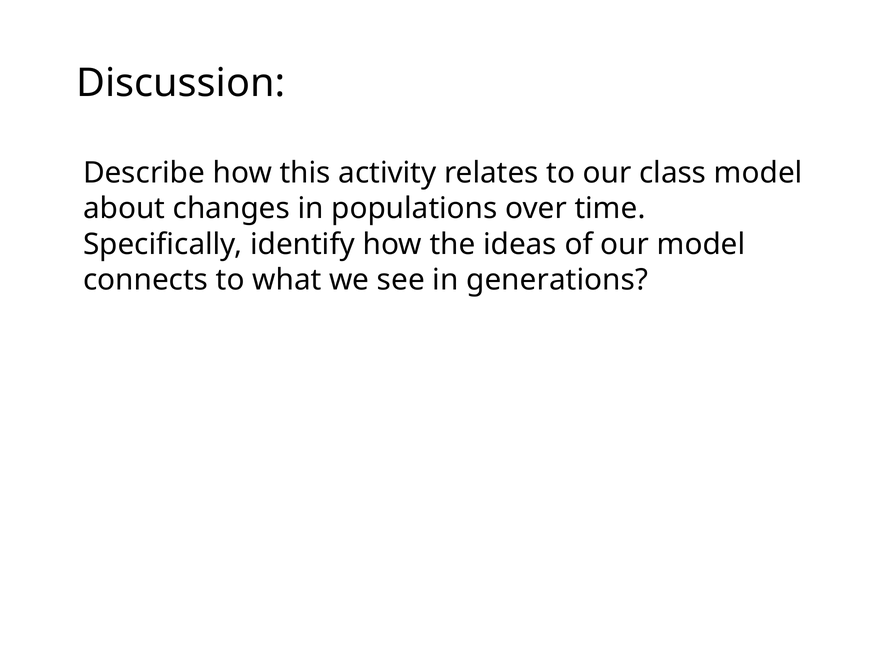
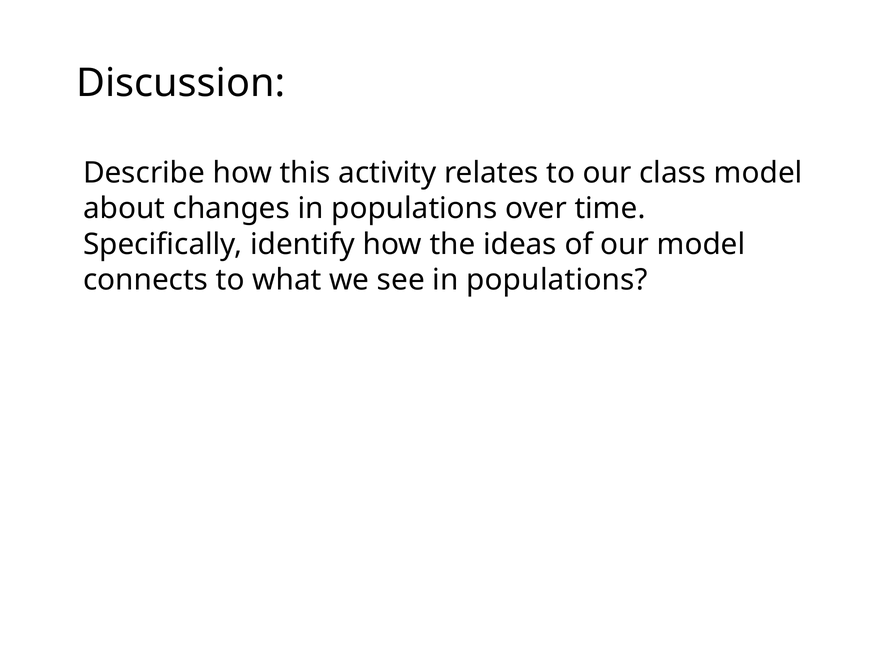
see in generations: generations -> populations (557, 280)
